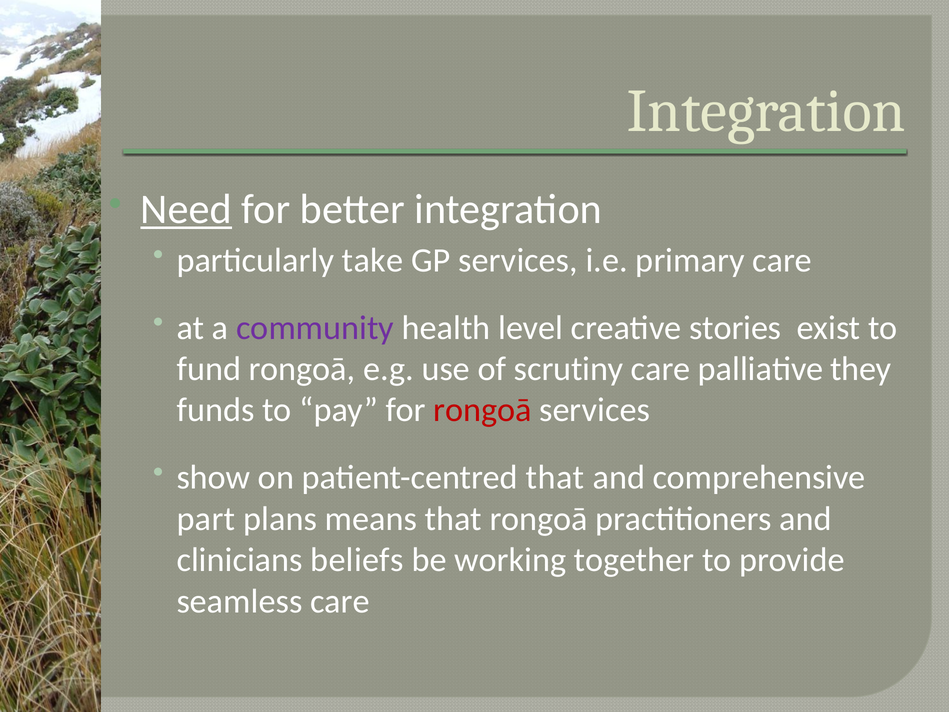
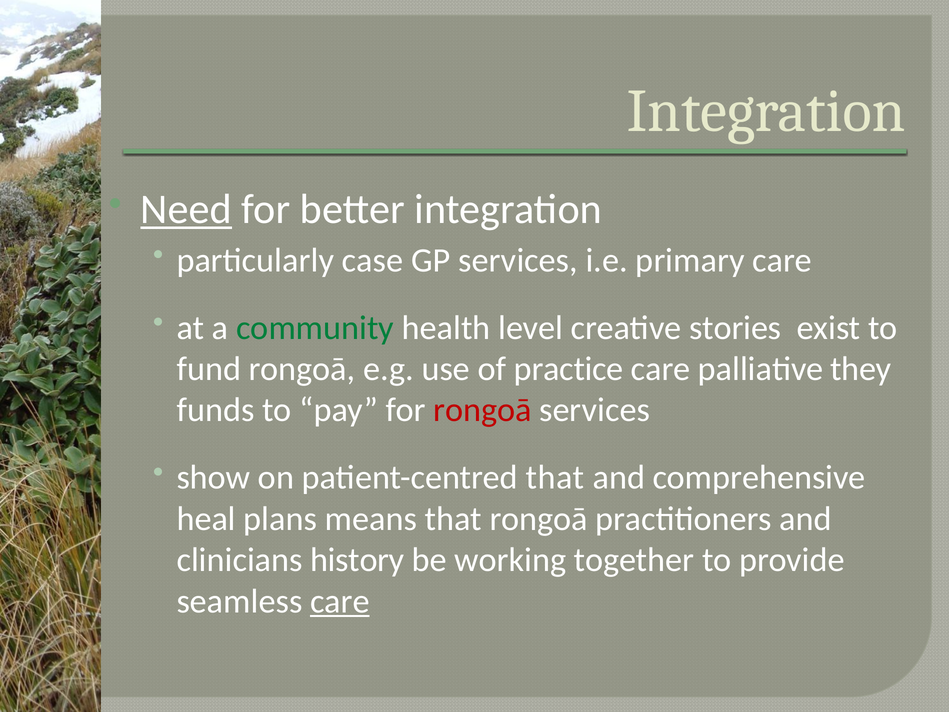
take: take -> case (373, 260)
community colour: purple -> green (315, 328)
scrutiny: scrutiny -> practice (569, 369)
part: part -> heal (206, 519)
beliefs: beliefs -> history (357, 560)
care underline: none -> present (340, 601)
